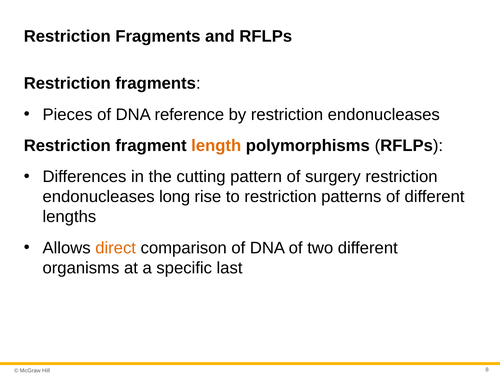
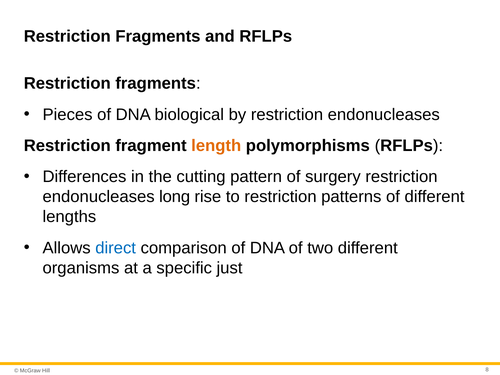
reference: reference -> biological (189, 115)
direct colour: orange -> blue (116, 248)
last: last -> just (230, 268)
